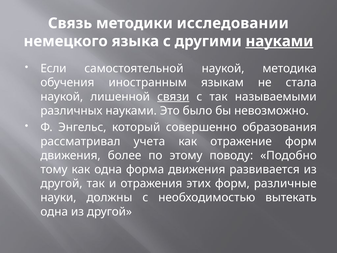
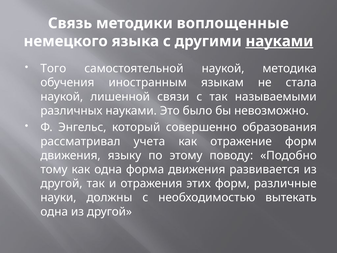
исследовании: исследовании -> воплощенные (233, 23)
Если: Если -> Того (53, 68)
связи underline: present -> none (173, 97)
более: более -> языку (125, 155)
